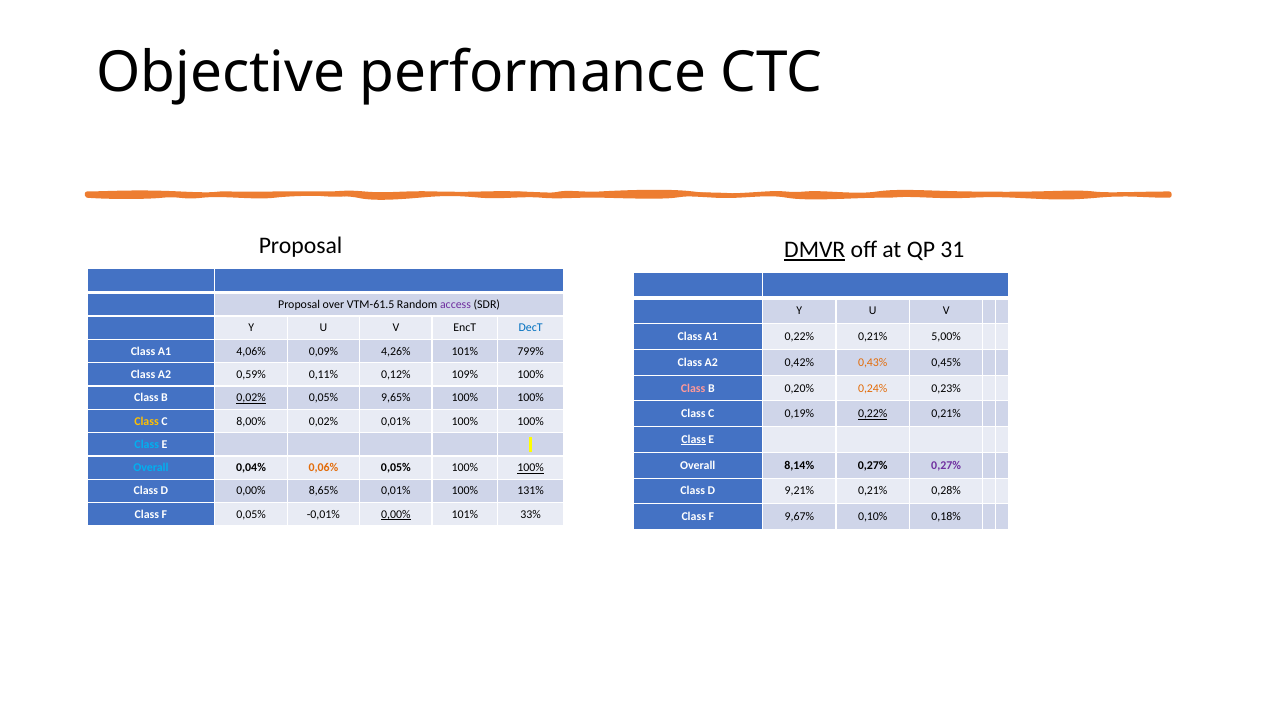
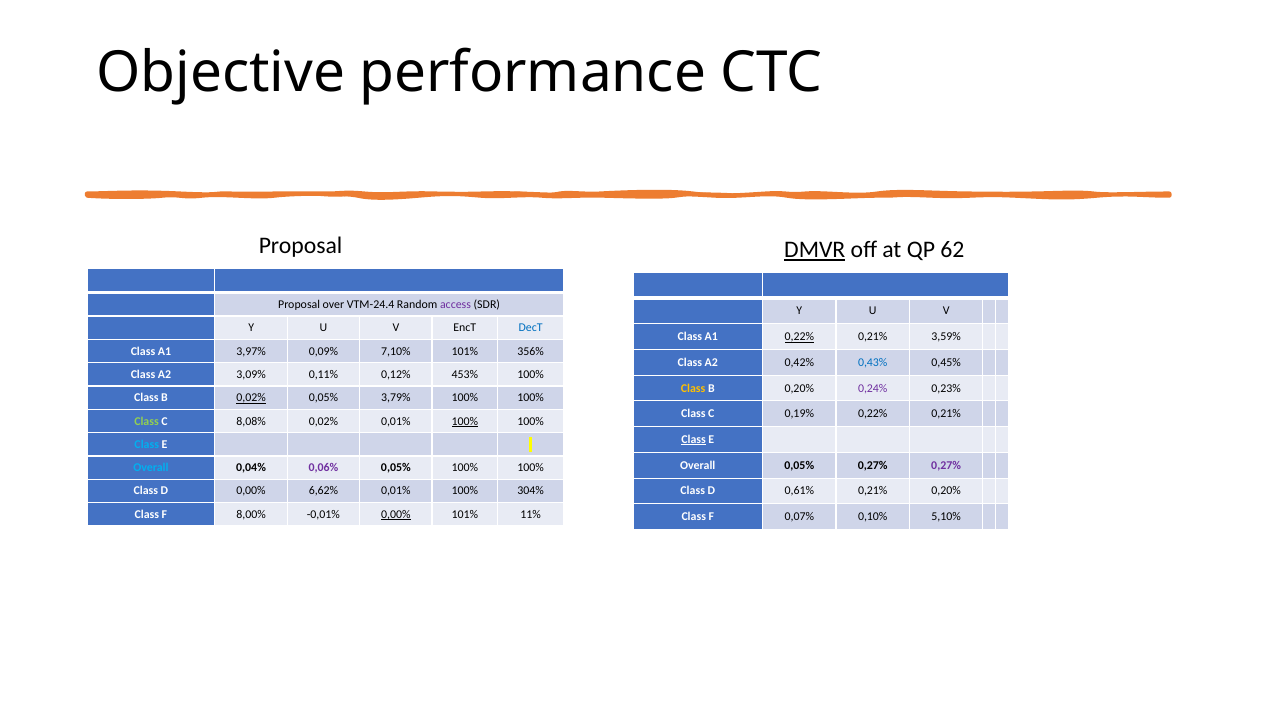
31: 31 -> 62 (952, 250)
VTM-61.5: VTM-61.5 -> VTM-24.4 (371, 305)
0,22% underline: none -> present (799, 337)
5,00%: 5,00% -> 3,59% (946, 337)
4,06%: 4,06% -> 3,97% (251, 351)
4,26%: 4,26% -> 7,10% (396, 351)
799%: 799% -> 356% (531, 351)
0,43% colour: orange -> blue (873, 363)
0,59%: 0,59% -> 3,09% (251, 375)
109%: 109% -> 453% (465, 375)
Class colour: pink -> yellow (693, 388)
0,24% colour: orange -> purple (873, 388)
9,65%: 9,65% -> 3,79% (396, 398)
0,22% underline: present -> none (873, 414)
Class colour: yellow -> light green (147, 421)
8,00%: 8,00% -> 8,08% (251, 421)
100% underline: none -> present (465, 421)
Overall 8,14%: 8,14% -> 0,05% (799, 465)
0,06% colour: orange -> purple (323, 468)
100% underline: present -> none (531, 468)
8,65%: 8,65% -> 6,62% (323, 491)
131%: 131% -> 304% (531, 491)
9,21%: 9,21% -> 0,61% (799, 491)
0,21% 0,28%: 0,28% -> 0,20% (946, 491)
F 0,05%: 0,05% -> 8,00% (251, 514)
33%: 33% -> 11% (531, 514)
9,67%: 9,67% -> 0,07% (799, 517)
0,18%: 0,18% -> 5,10% (946, 517)
